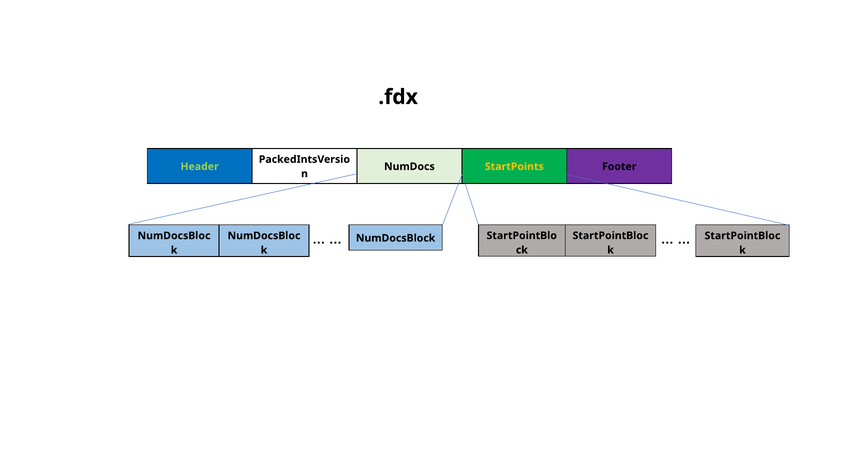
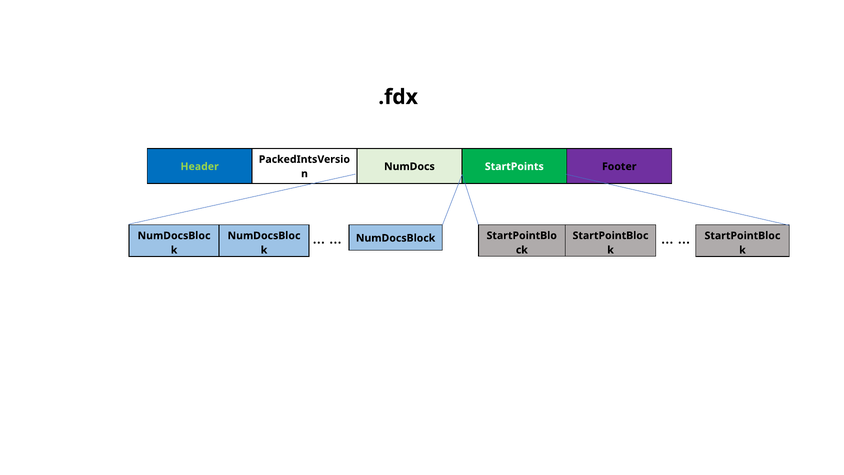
StartPoints colour: yellow -> white (514, 166)
